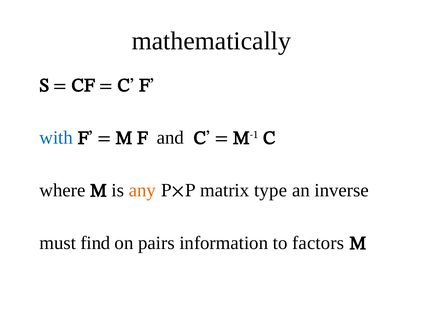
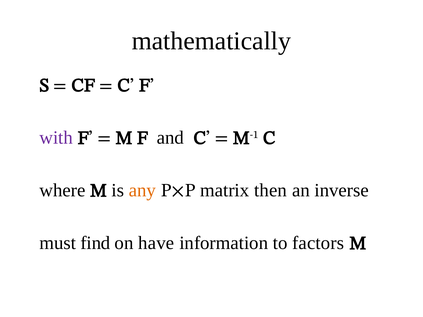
with colour: blue -> purple (56, 138)
type: type -> then (271, 191)
pairs: pairs -> have (156, 243)
